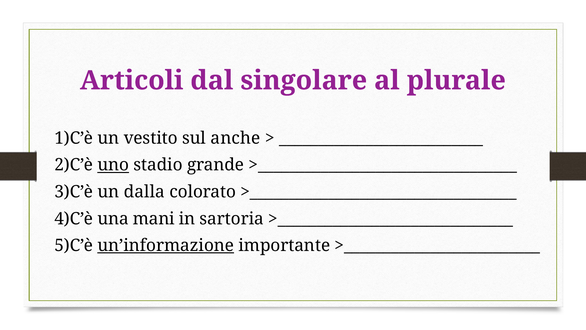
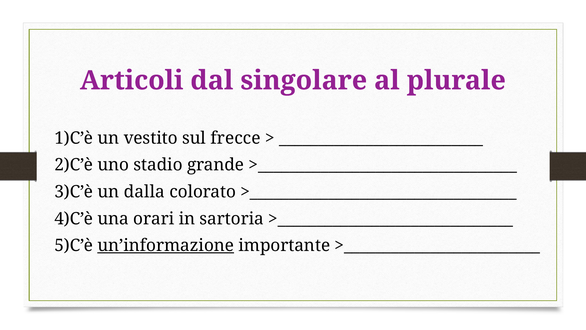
anche: anche -> frecce (235, 138)
uno underline: present -> none (113, 165)
mani: mani -> orari (154, 219)
